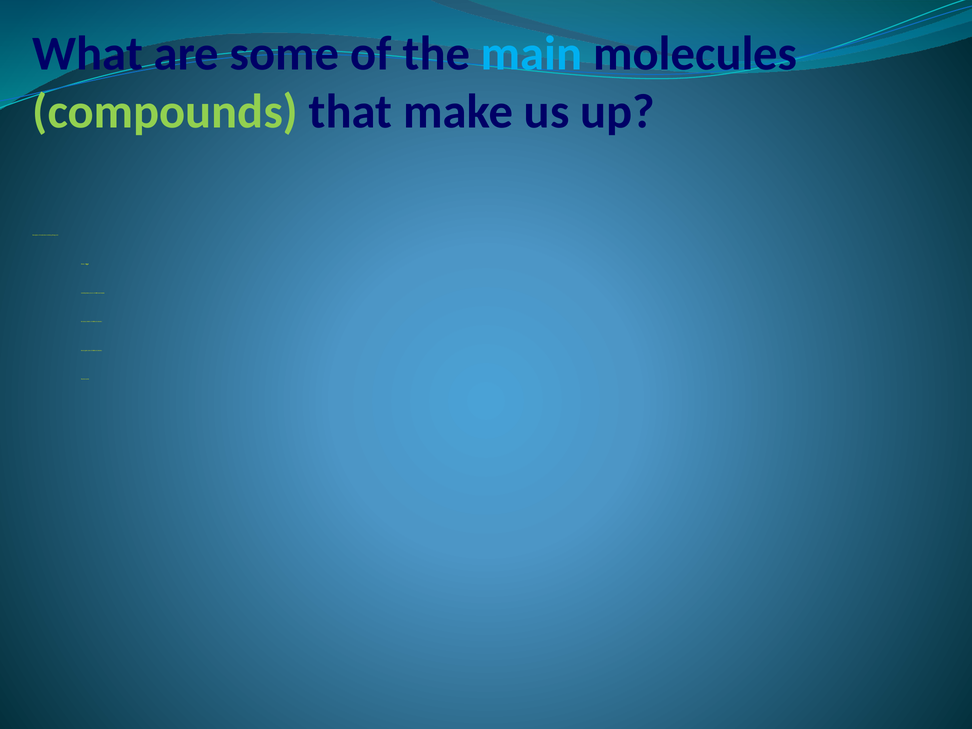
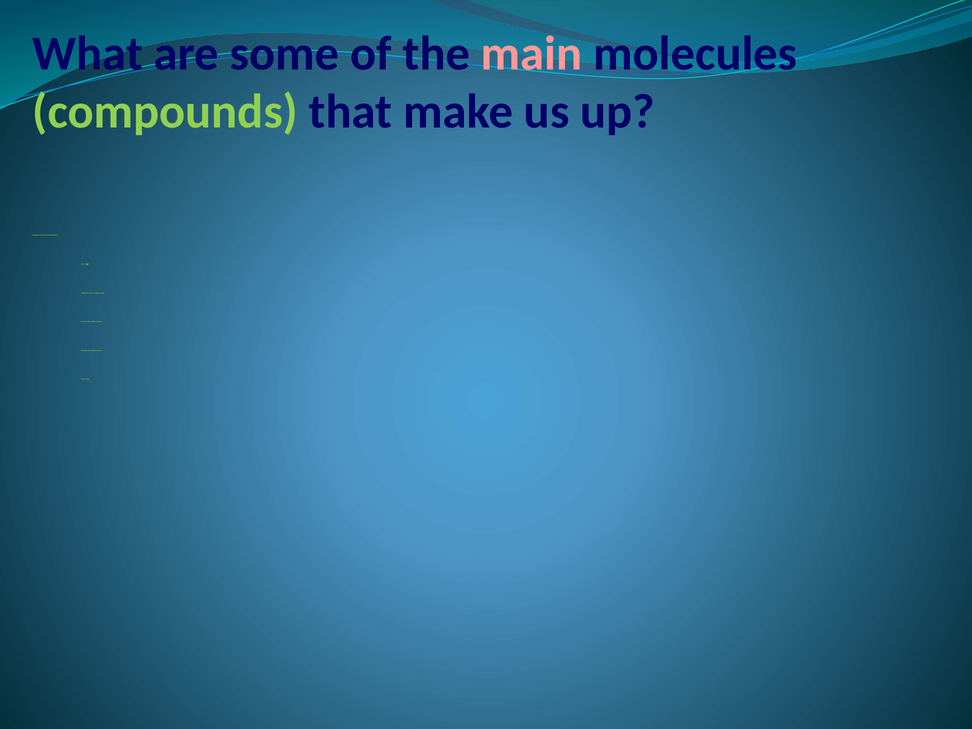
main colour: light blue -> pink (532, 54)
